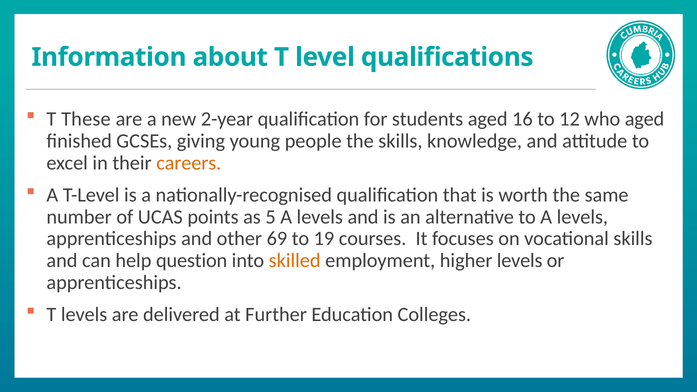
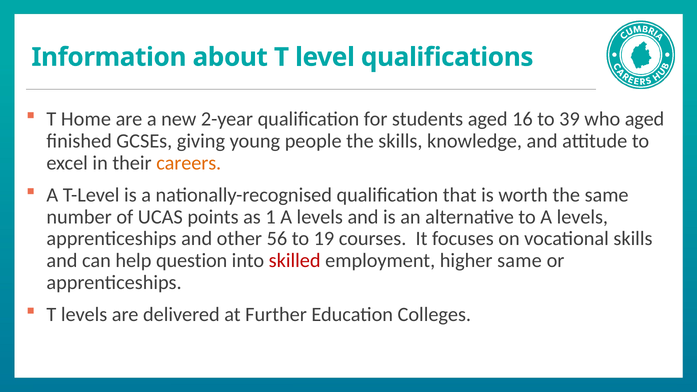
These: These -> Home (86, 119)
12: 12 -> 39 (570, 119)
5: 5 -> 1 (271, 217)
69: 69 -> 56 (277, 239)
skilled colour: orange -> red (295, 261)
higher levels: levels -> same (519, 261)
